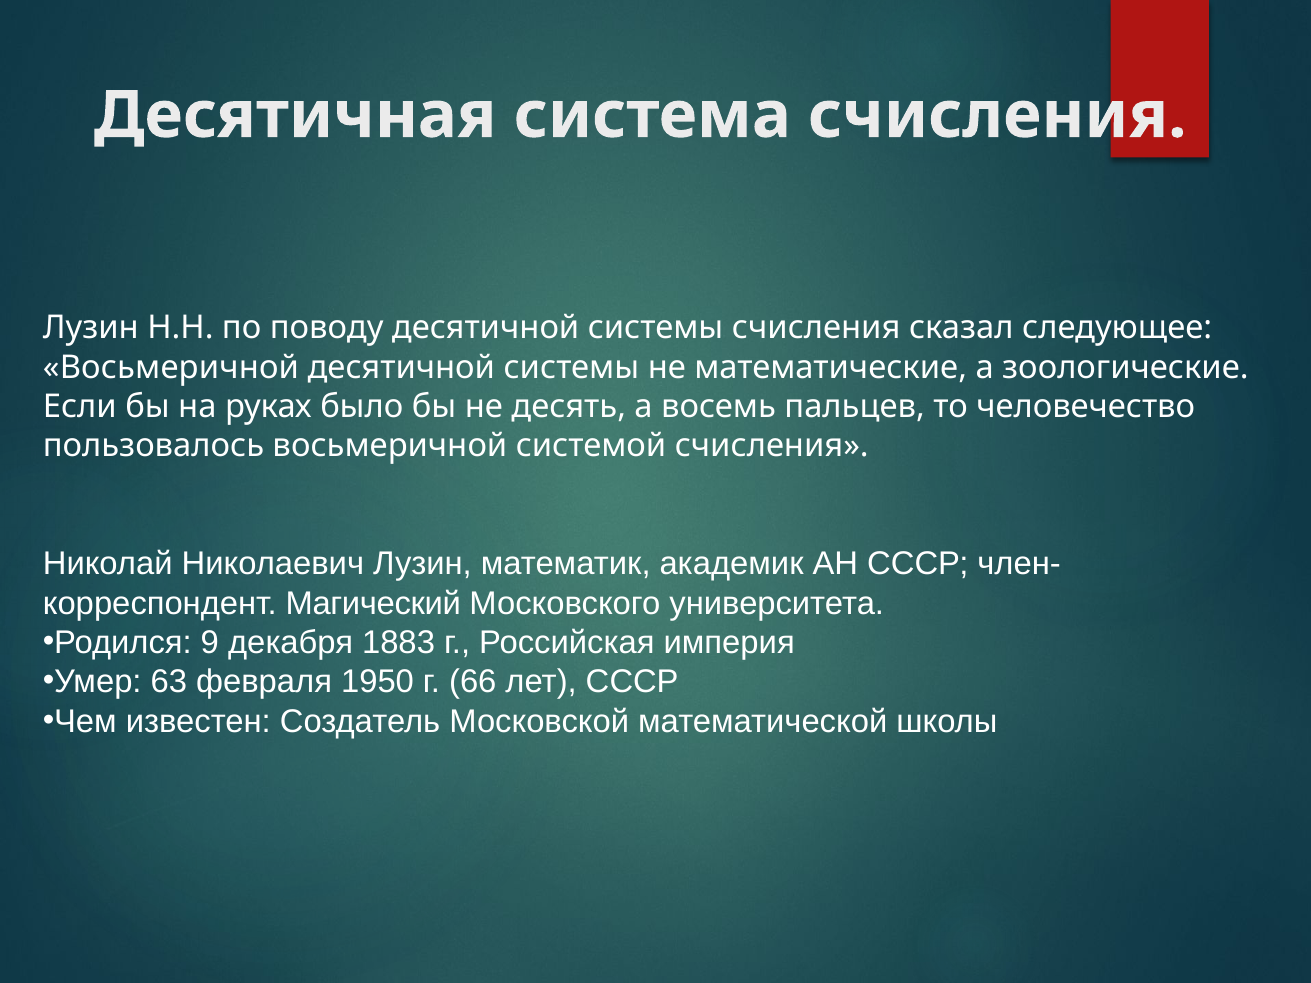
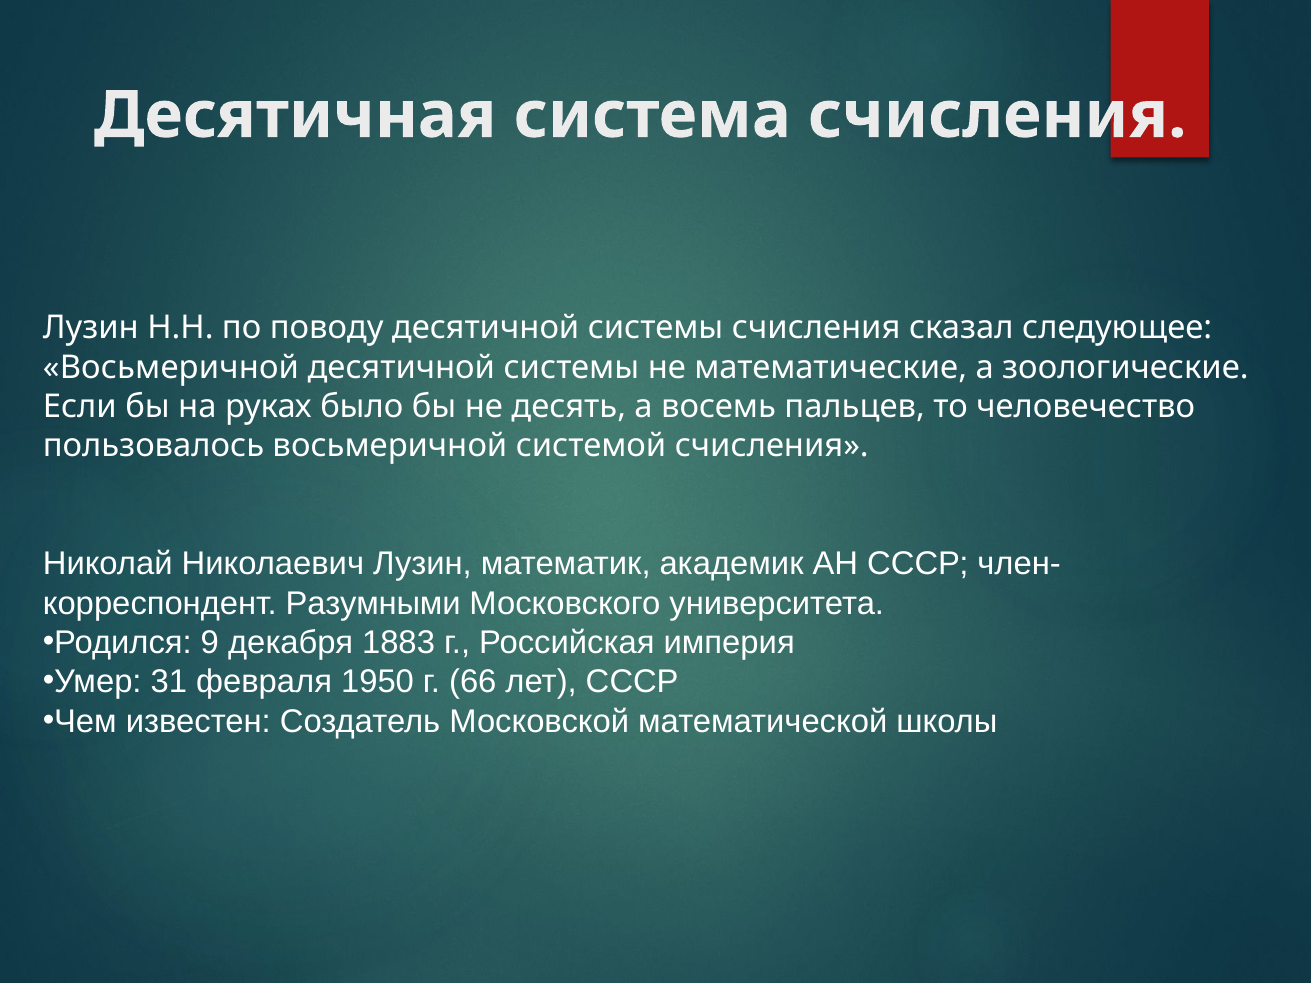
Магический: Магический -> Разумными (373, 603)
63: 63 -> 31 (169, 682)
